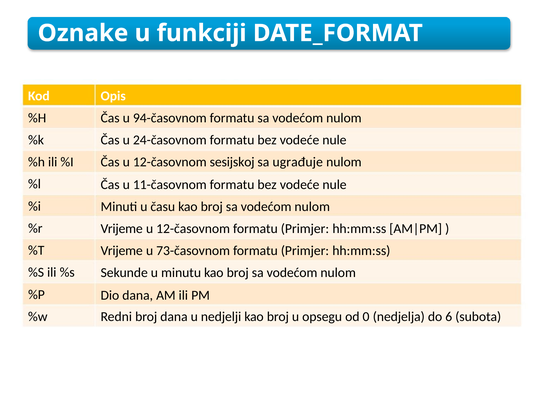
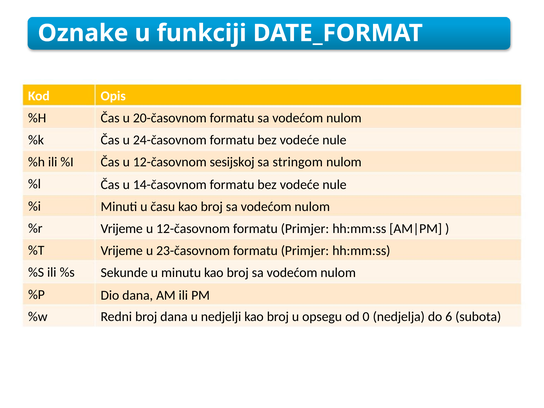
94-časovnom: 94-časovnom -> 20-časovnom (170, 118)
ugrađuje: ugrađuje -> stringom (298, 162)
11-časovnom: 11-časovnom -> 14-časovnom (170, 185)
73-časovnom: 73-časovnom -> 23-časovnom (193, 251)
